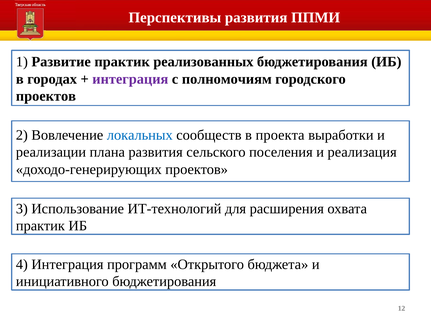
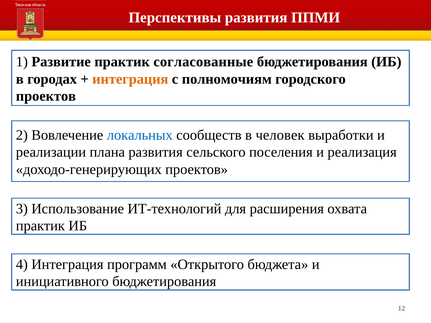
реализованных: реализованных -> согласованные (203, 62)
интеграция colour: purple -> orange (130, 79)
проекта: проекта -> человек (280, 135)
